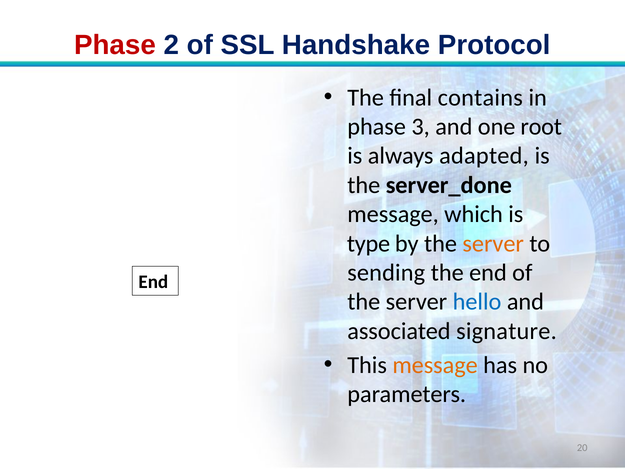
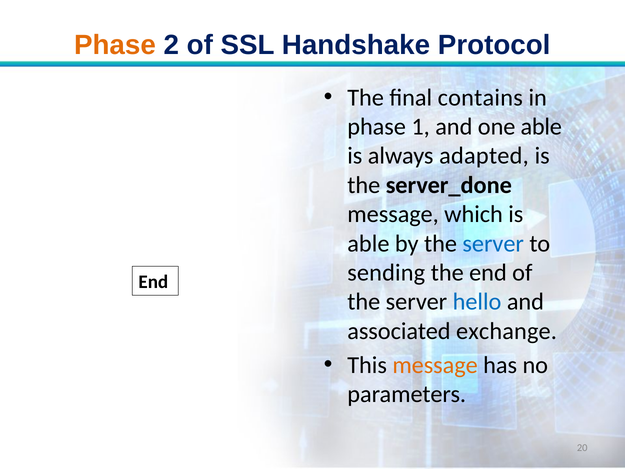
Phase colour: red -> orange (115, 45)
3: 3 -> 1 (421, 127)
one root: root -> able (541, 127)
type: type -> able (368, 243)
server colour: orange -> blue (493, 243)
signature: signature -> exchange (507, 331)
